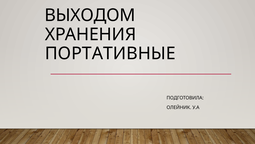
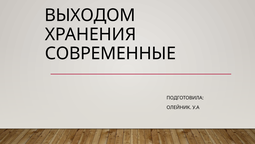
ПОРТАТИВНЫЕ: ПОРТАТИВНЫЕ -> СОВРЕМЕННЫЕ (110, 53)
